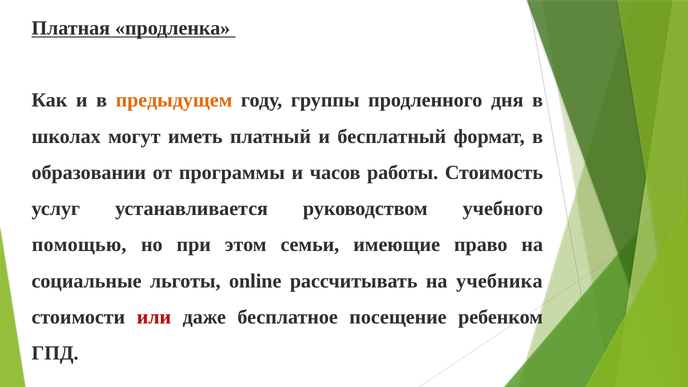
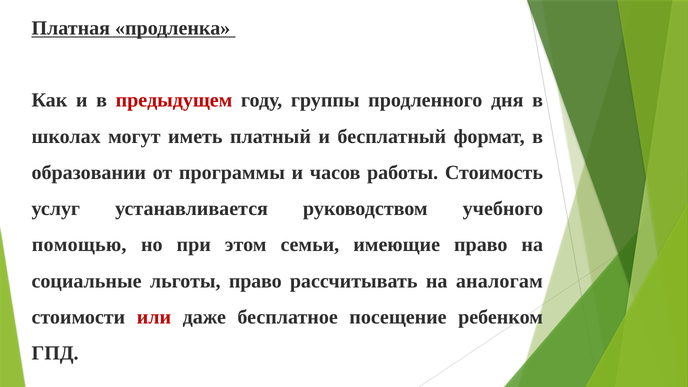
предыдущем colour: orange -> red (174, 100)
льготы online: online -> право (255, 281)
учебника: учебника -> аналогам (499, 281)
